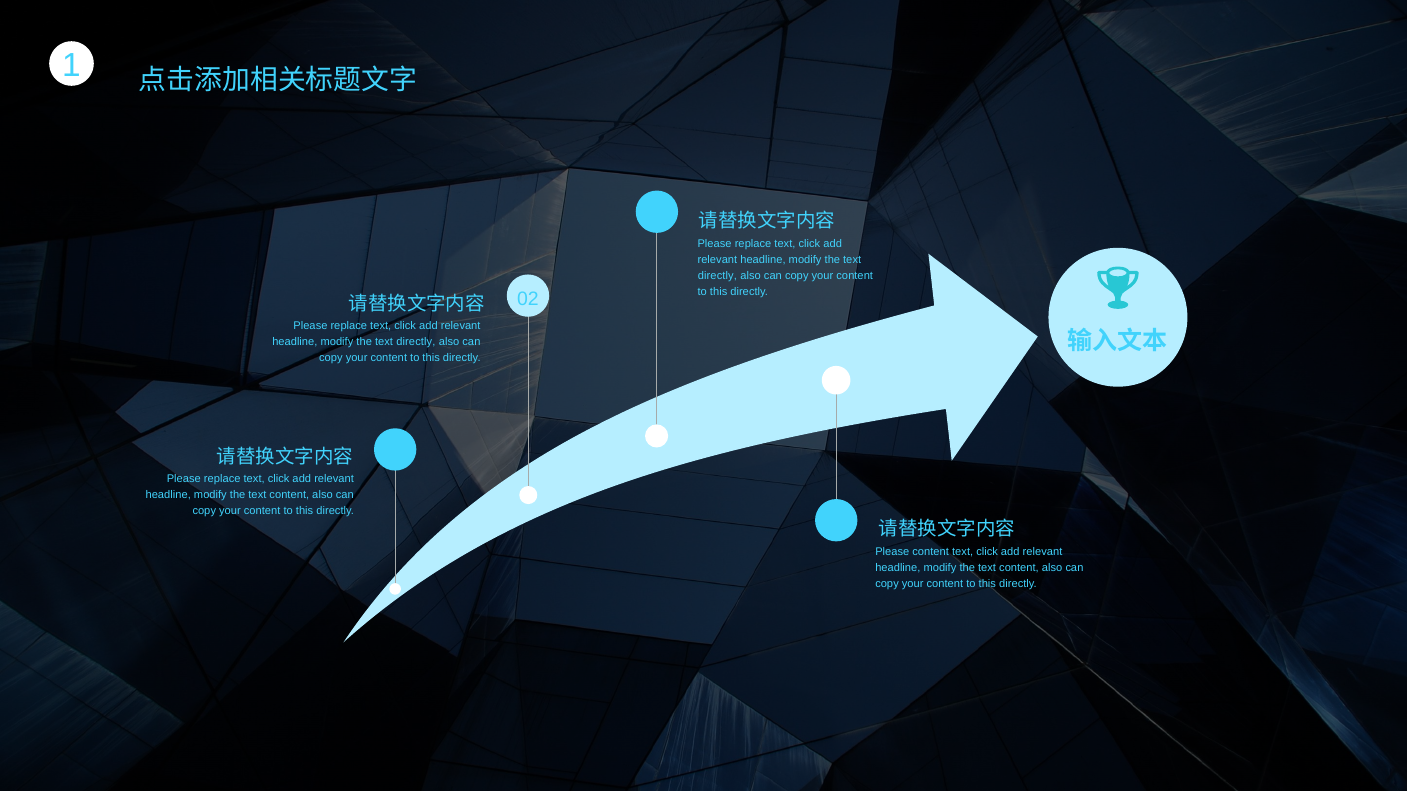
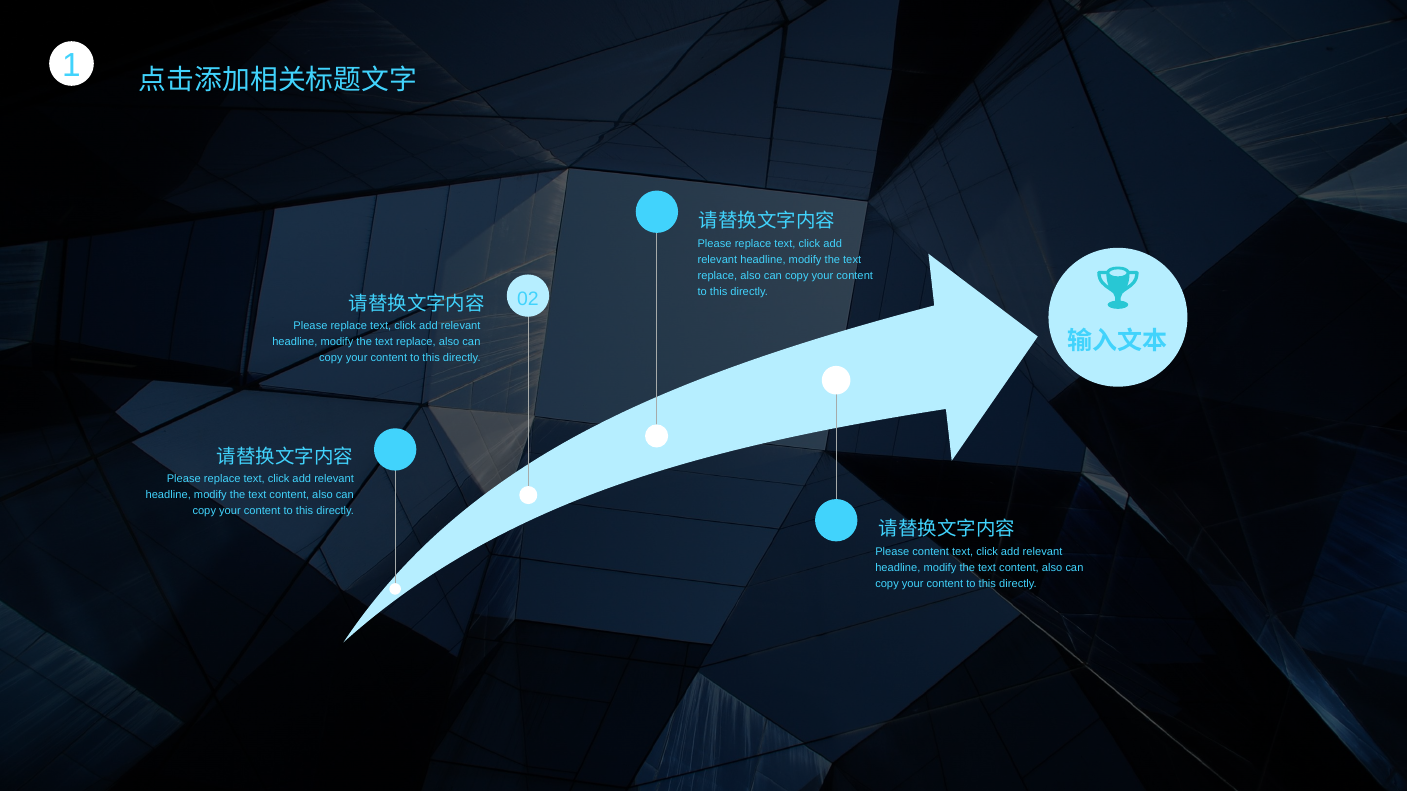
directly: directly -> replace (717, 276)
directly: directly -> replace (416, 342)
